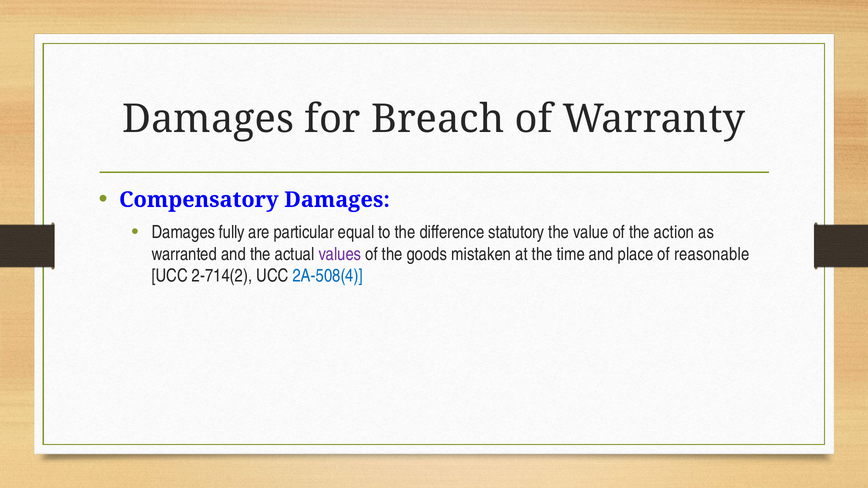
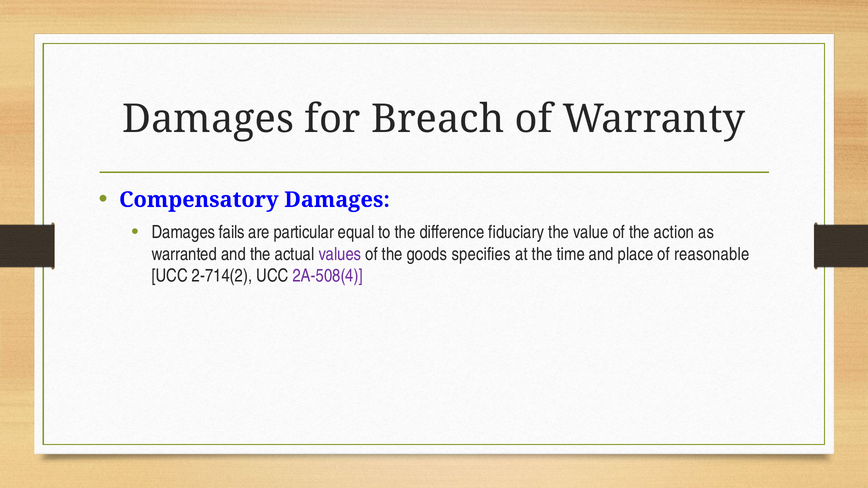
fully: fully -> fails (232, 233)
statutory: statutory -> fiduciary (516, 233)
mistaken: mistaken -> specifies (481, 254)
2A-508(4 colour: blue -> purple (328, 276)
